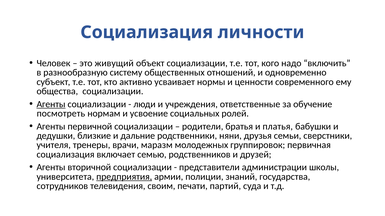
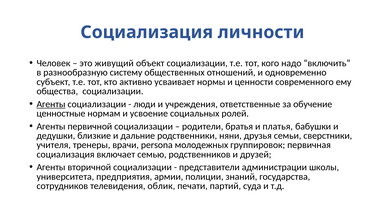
посмотреть: посмотреть -> ценностные (61, 114)
маразм: маразм -> persona (157, 145)
предприятия underline: present -> none (124, 177)
своим: своим -> облик (161, 186)
